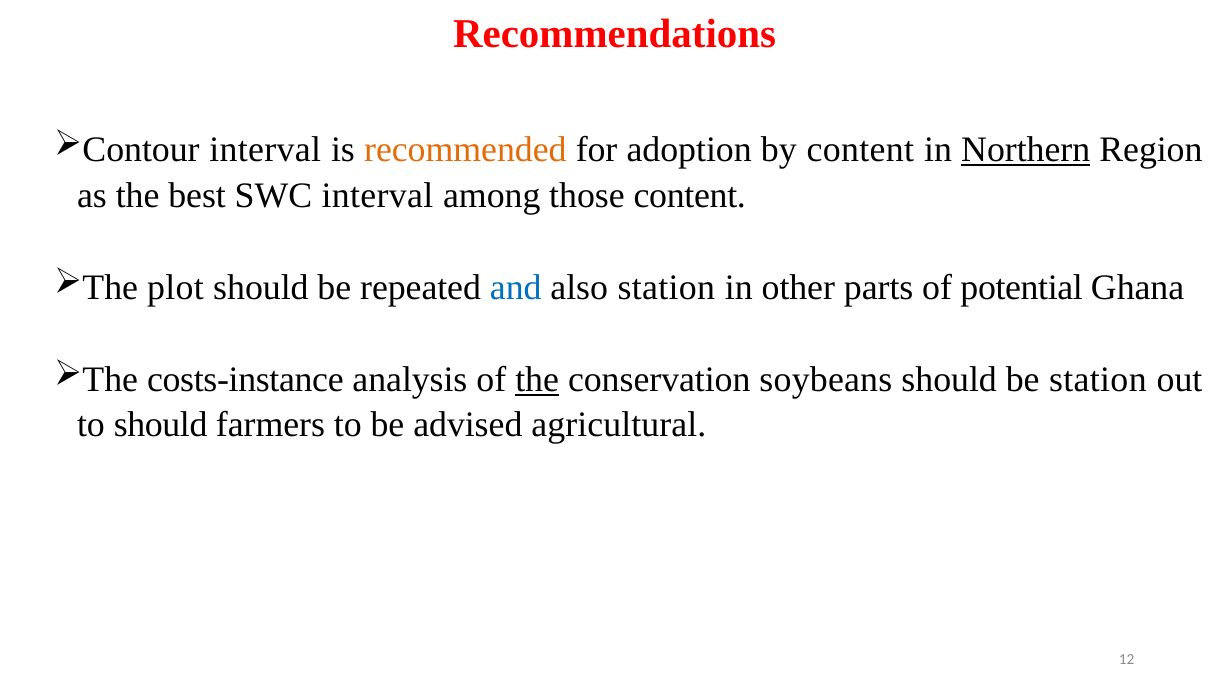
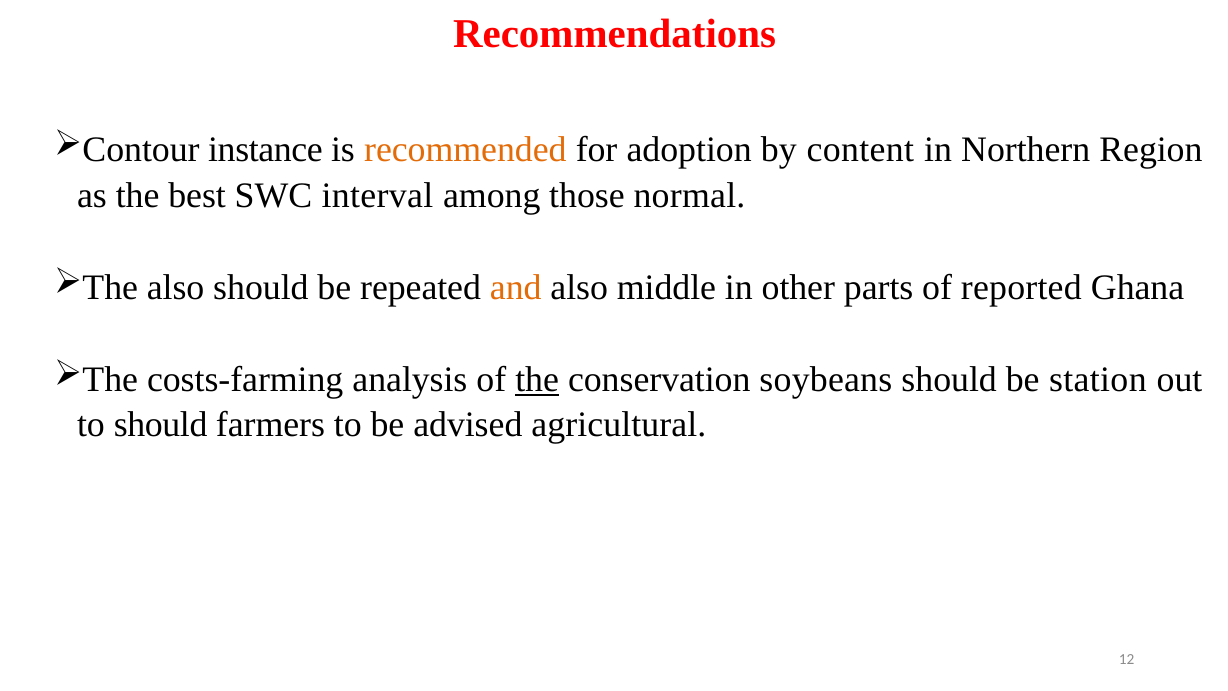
interval: interval -> instance (266, 150)
Northern underline: present -> none (1026, 150)
those content: content -> normal (689, 196)
plot: plot -> also (176, 287)
and colour: blue -> orange (516, 287)
also station: station -> middle (667, 287)
potential: potential -> reported (1021, 287)
costs-instance: costs-instance -> costs-farming (245, 379)
